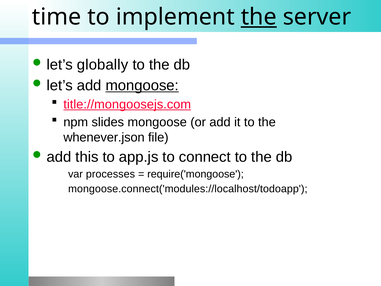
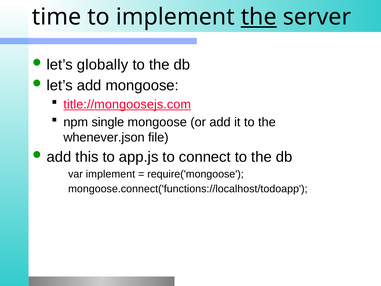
mongoose underline: present -> none (142, 85)
slides: slides -> single (108, 122)
var processes: processes -> implement (110, 174)
mongoose.connect('modules://localhost/todoapp: mongoose.connect('modules://localhost/todoapp -> mongoose.connect('functions://localhost/todoapp (188, 189)
